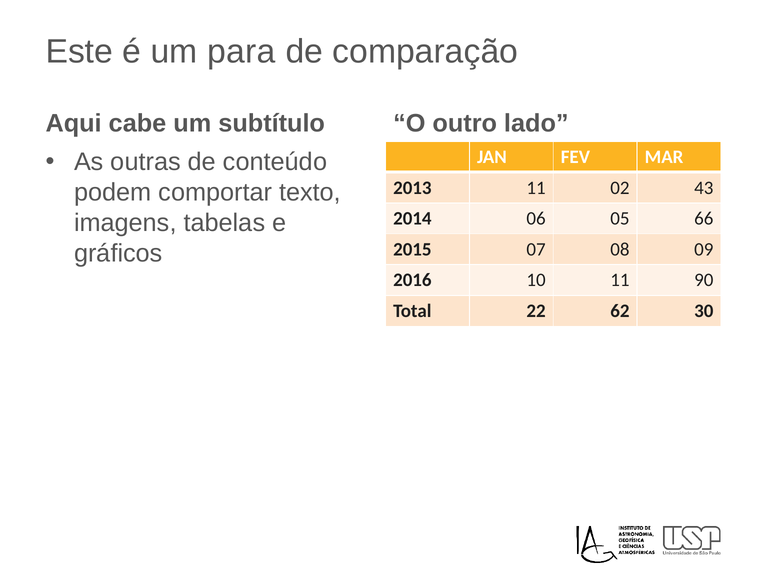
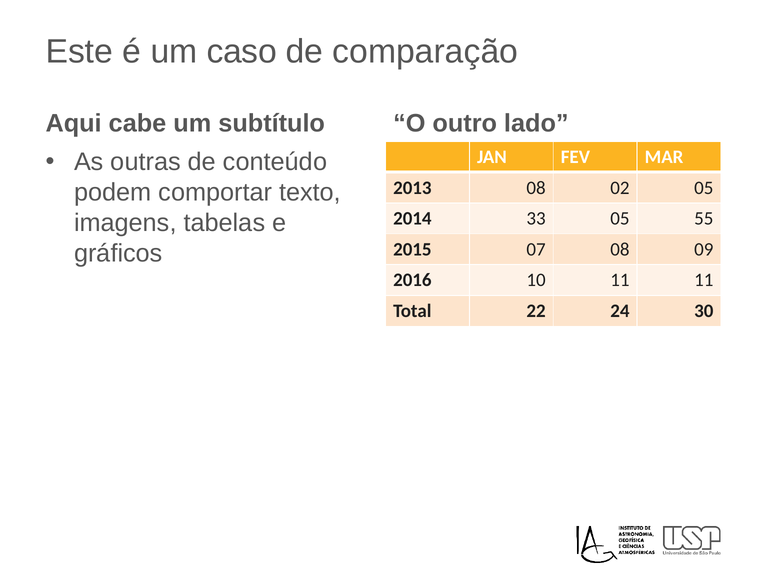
para: para -> caso (242, 51)
2013 11: 11 -> 08 (536, 188)
02 43: 43 -> 05 (704, 188)
06: 06 -> 33 (536, 218)
66: 66 -> 55 (704, 218)
11 90: 90 -> 11 (704, 280)
62: 62 -> 24 (620, 311)
